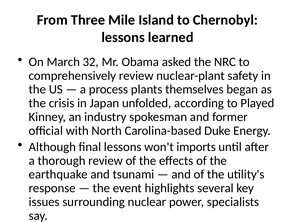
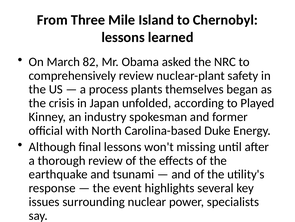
32: 32 -> 82 (91, 62)
imports: imports -> missing (196, 146)
